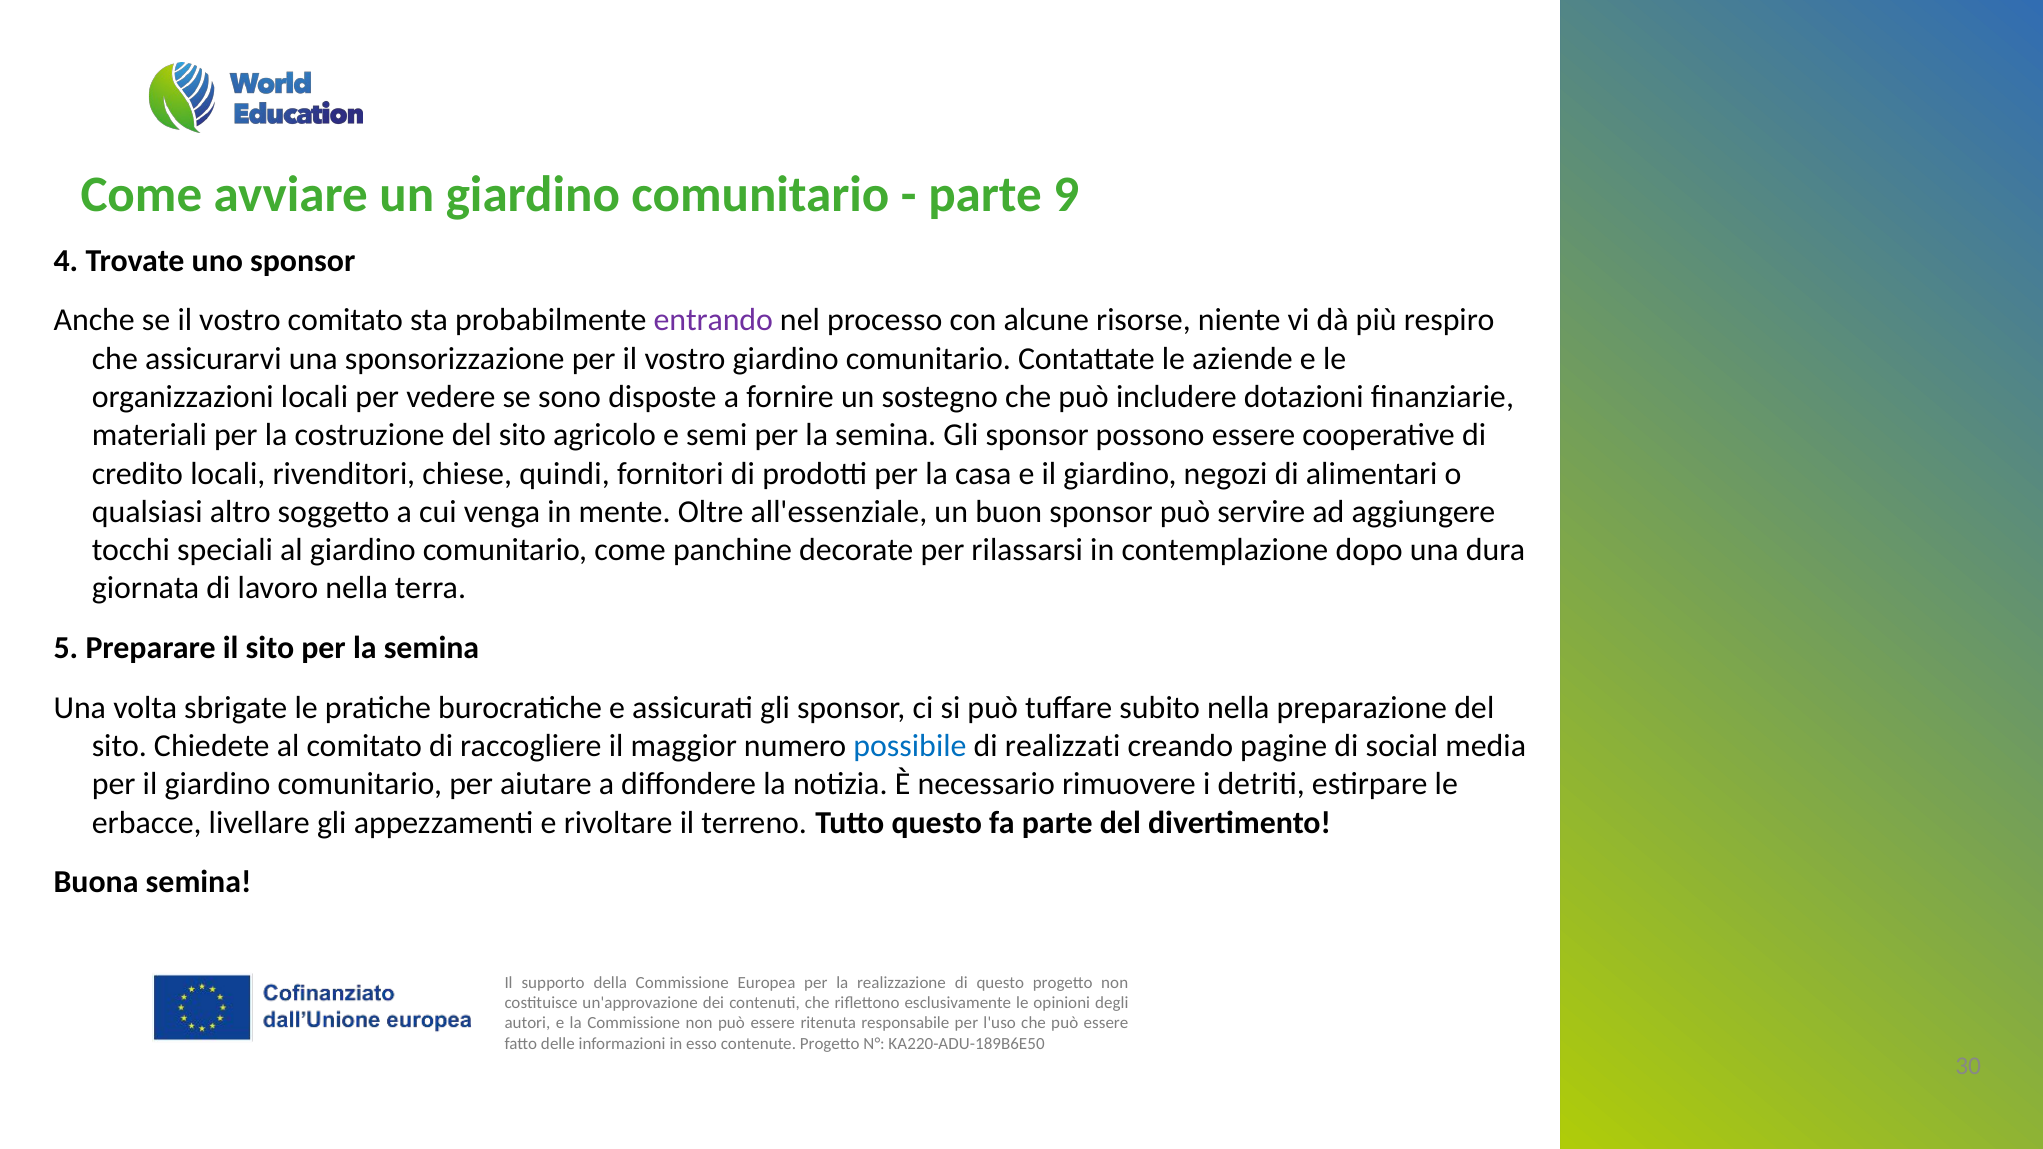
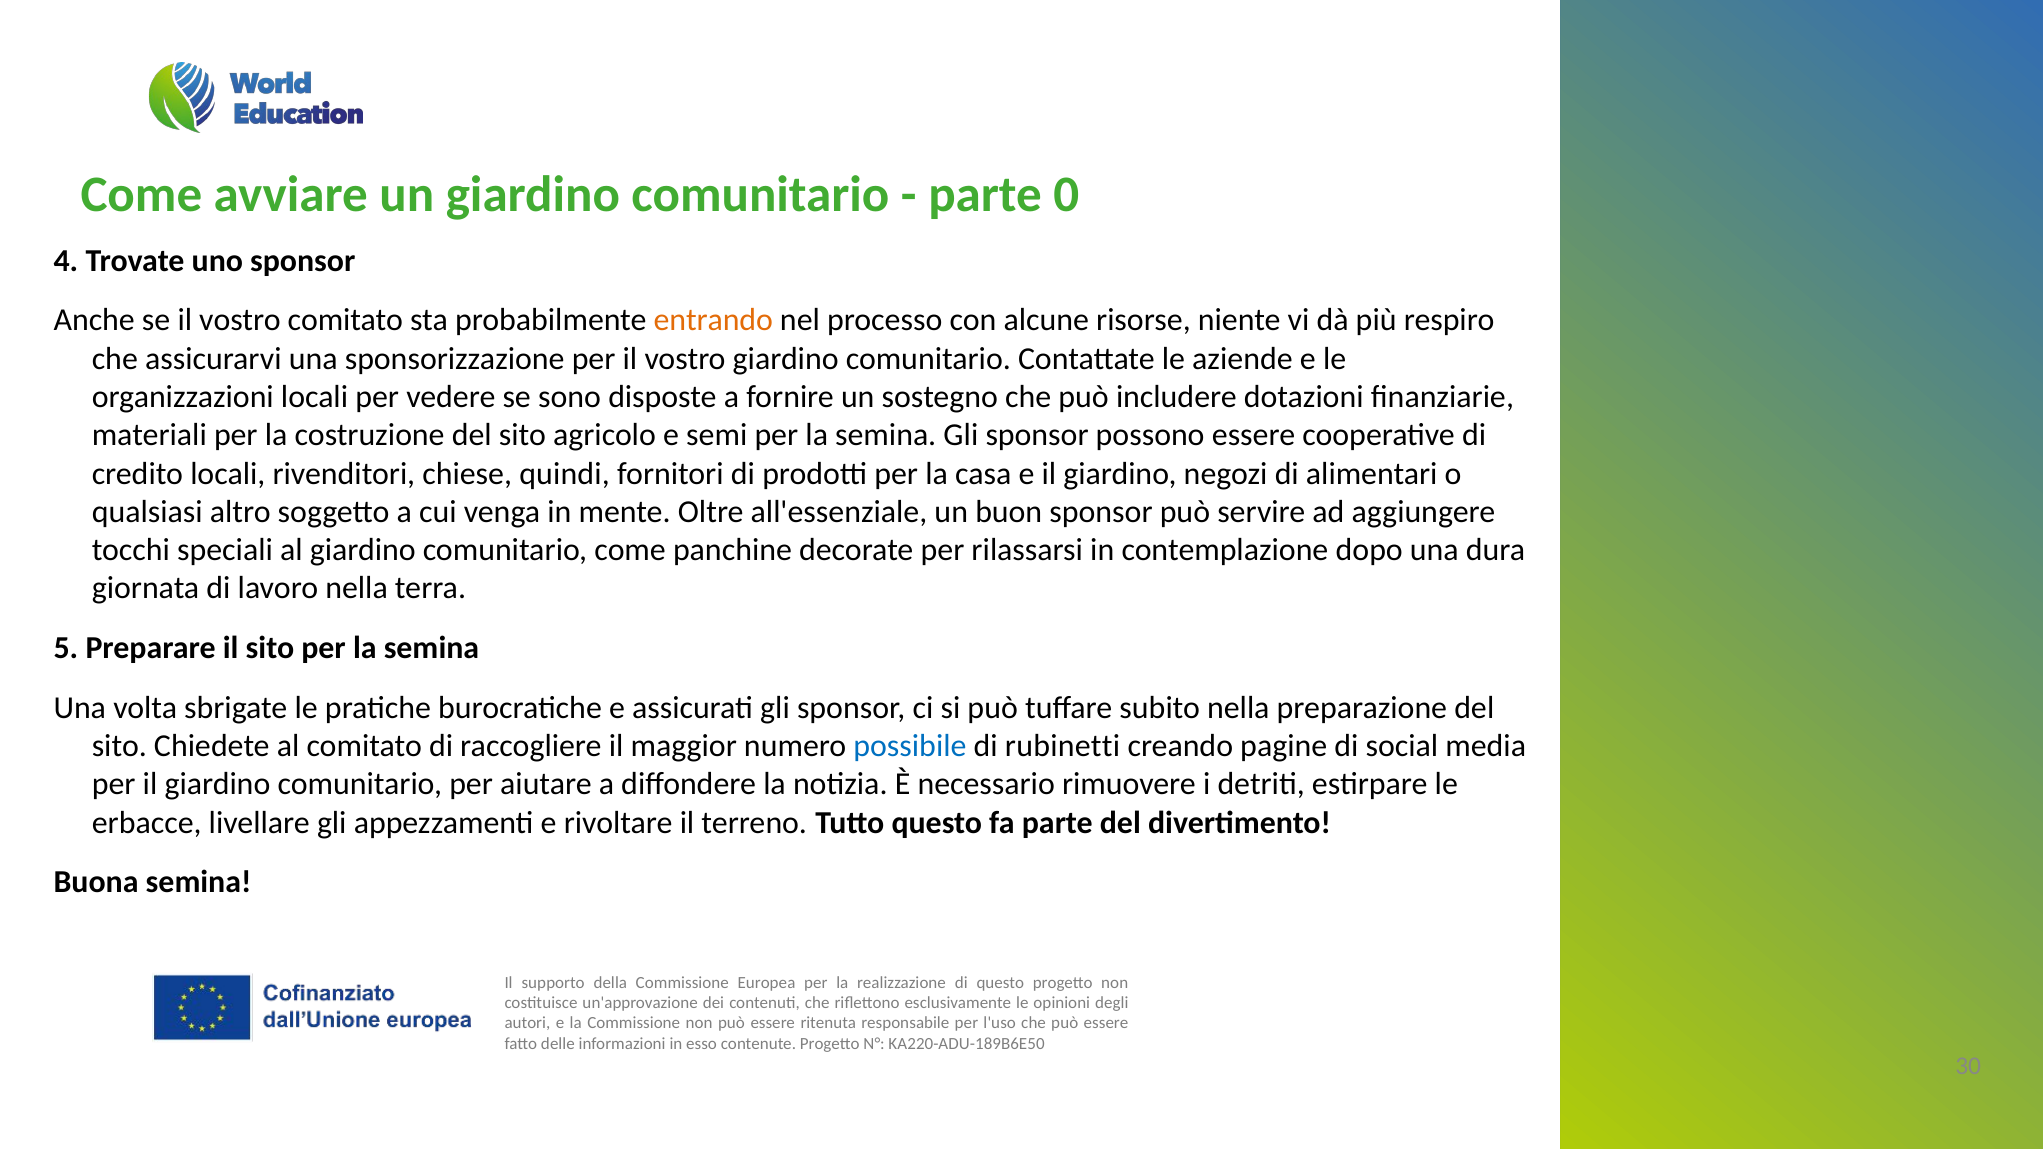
9: 9 -> 0 (1066, 195)
entrando colour: purple -> orange (713, 320)
realizzati: realizzati -> rubinetti (1063, 746)
